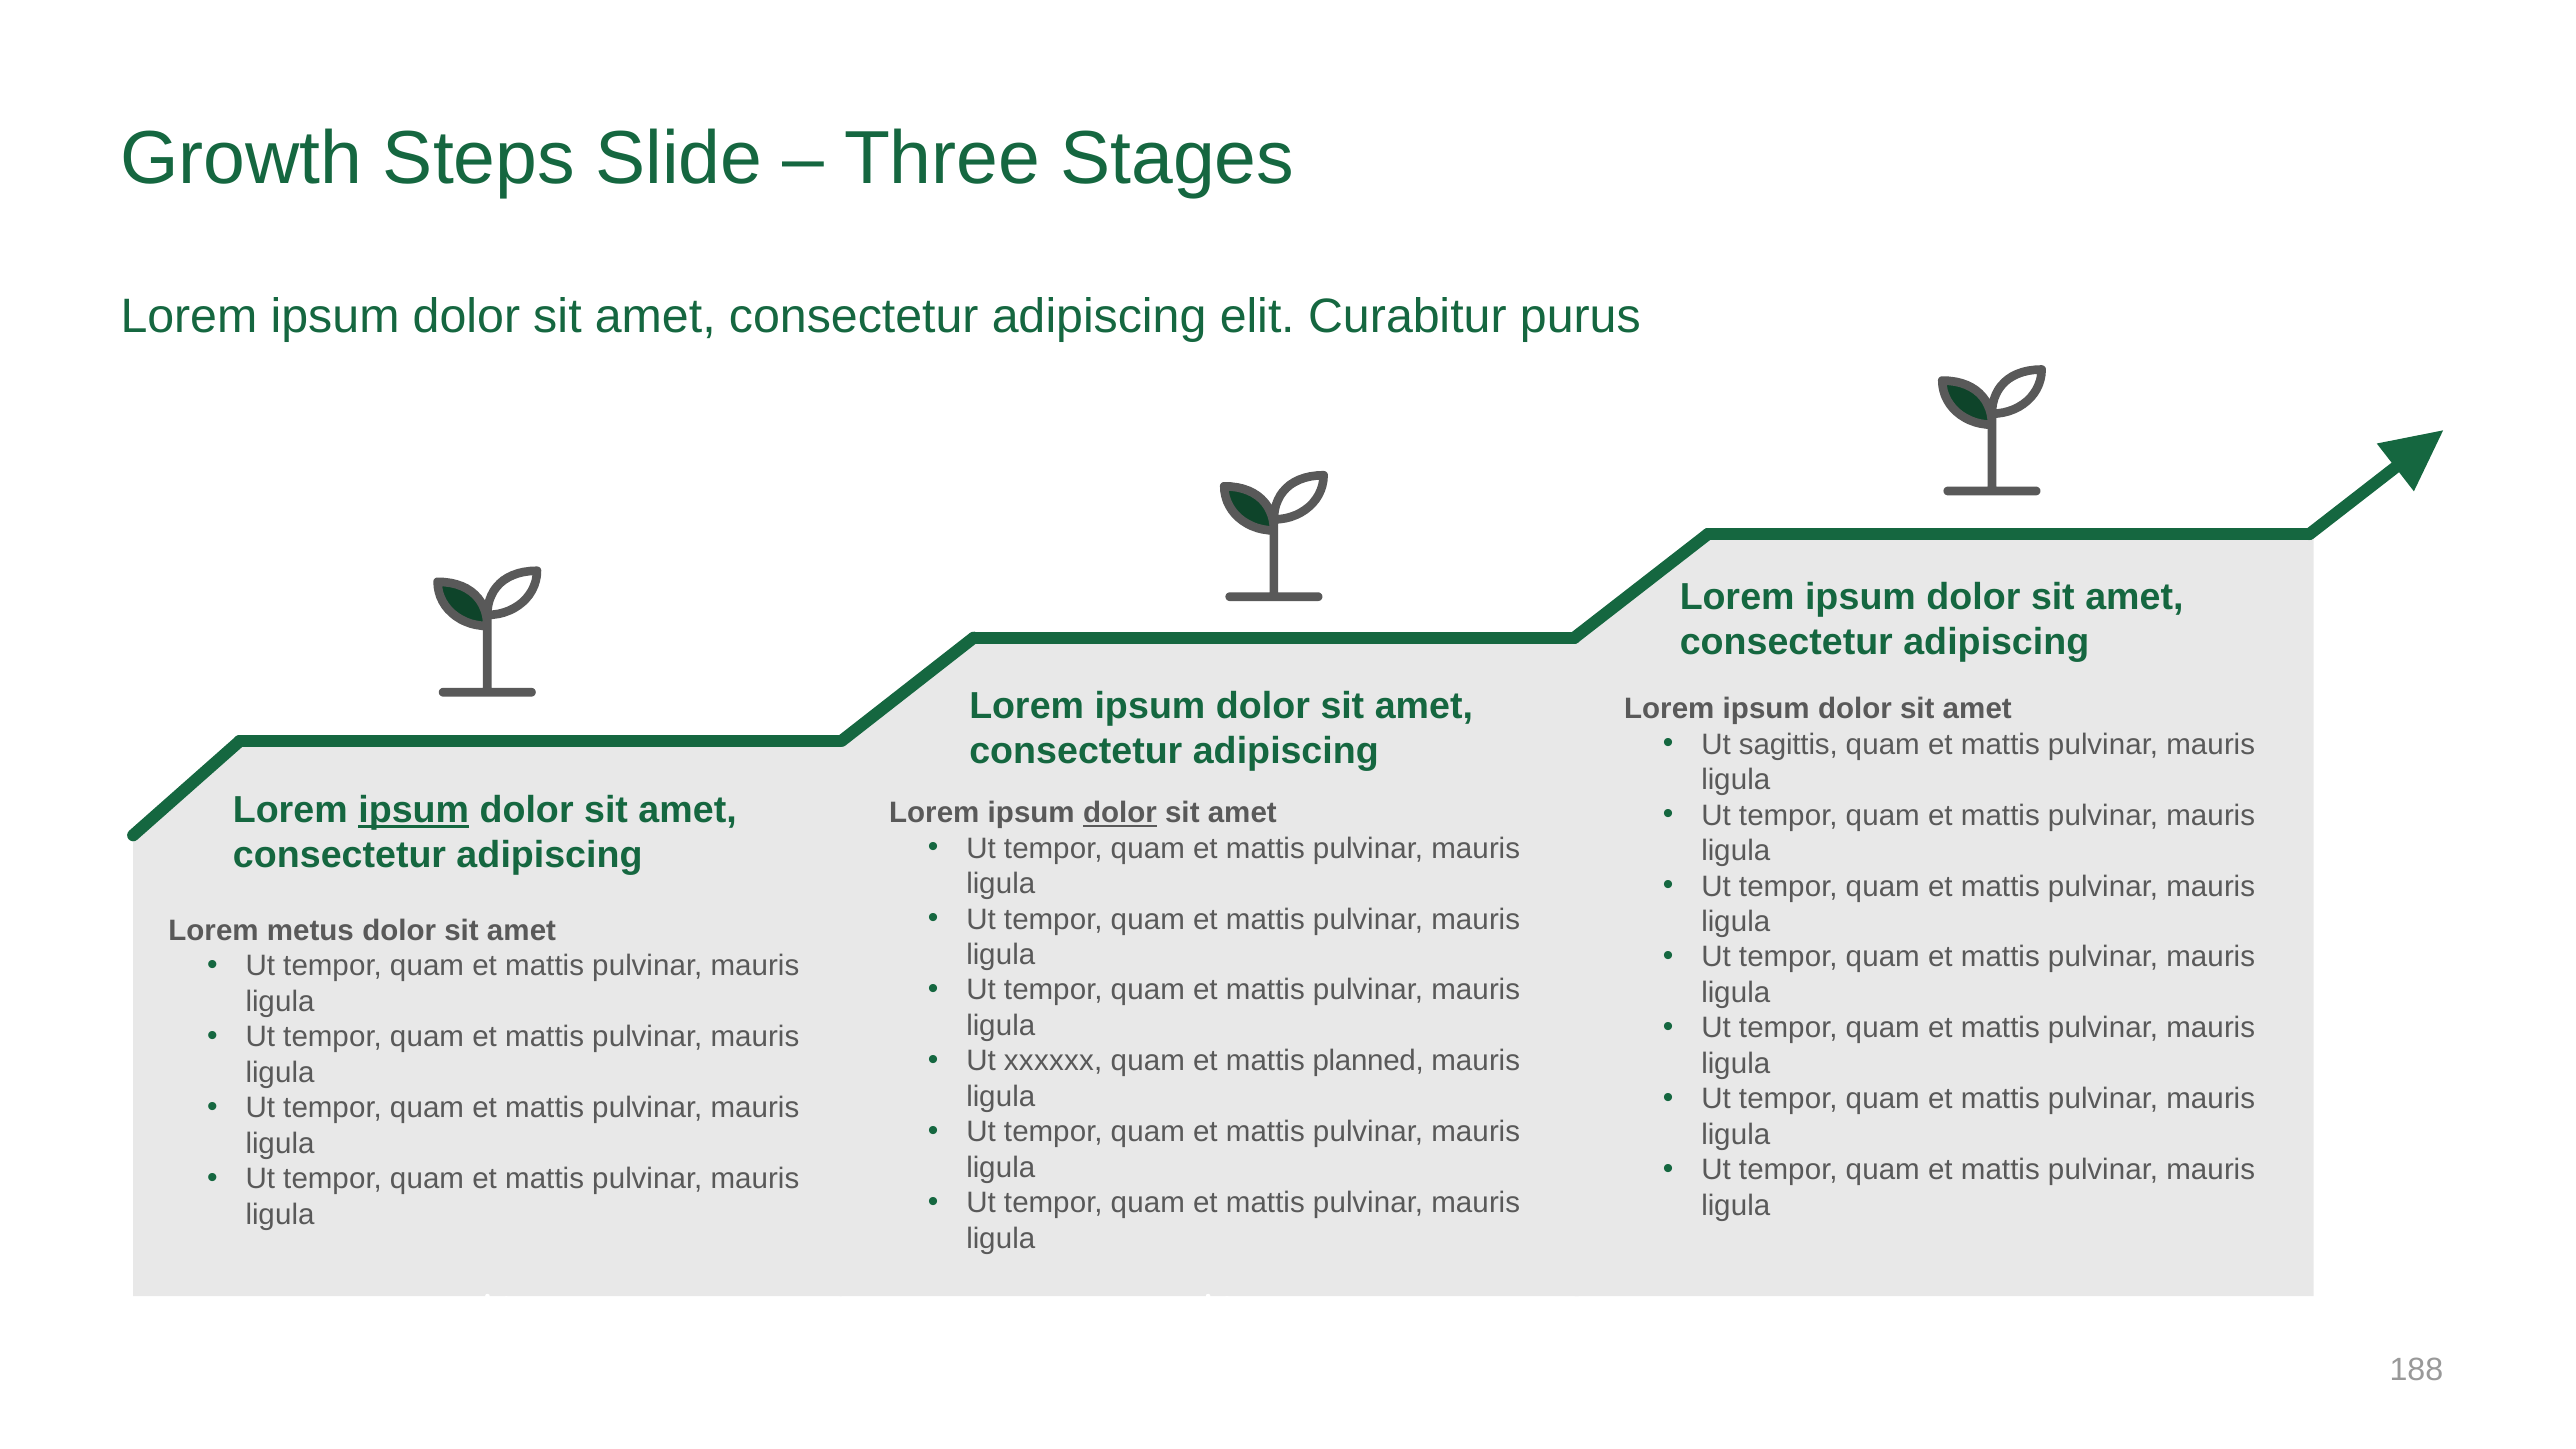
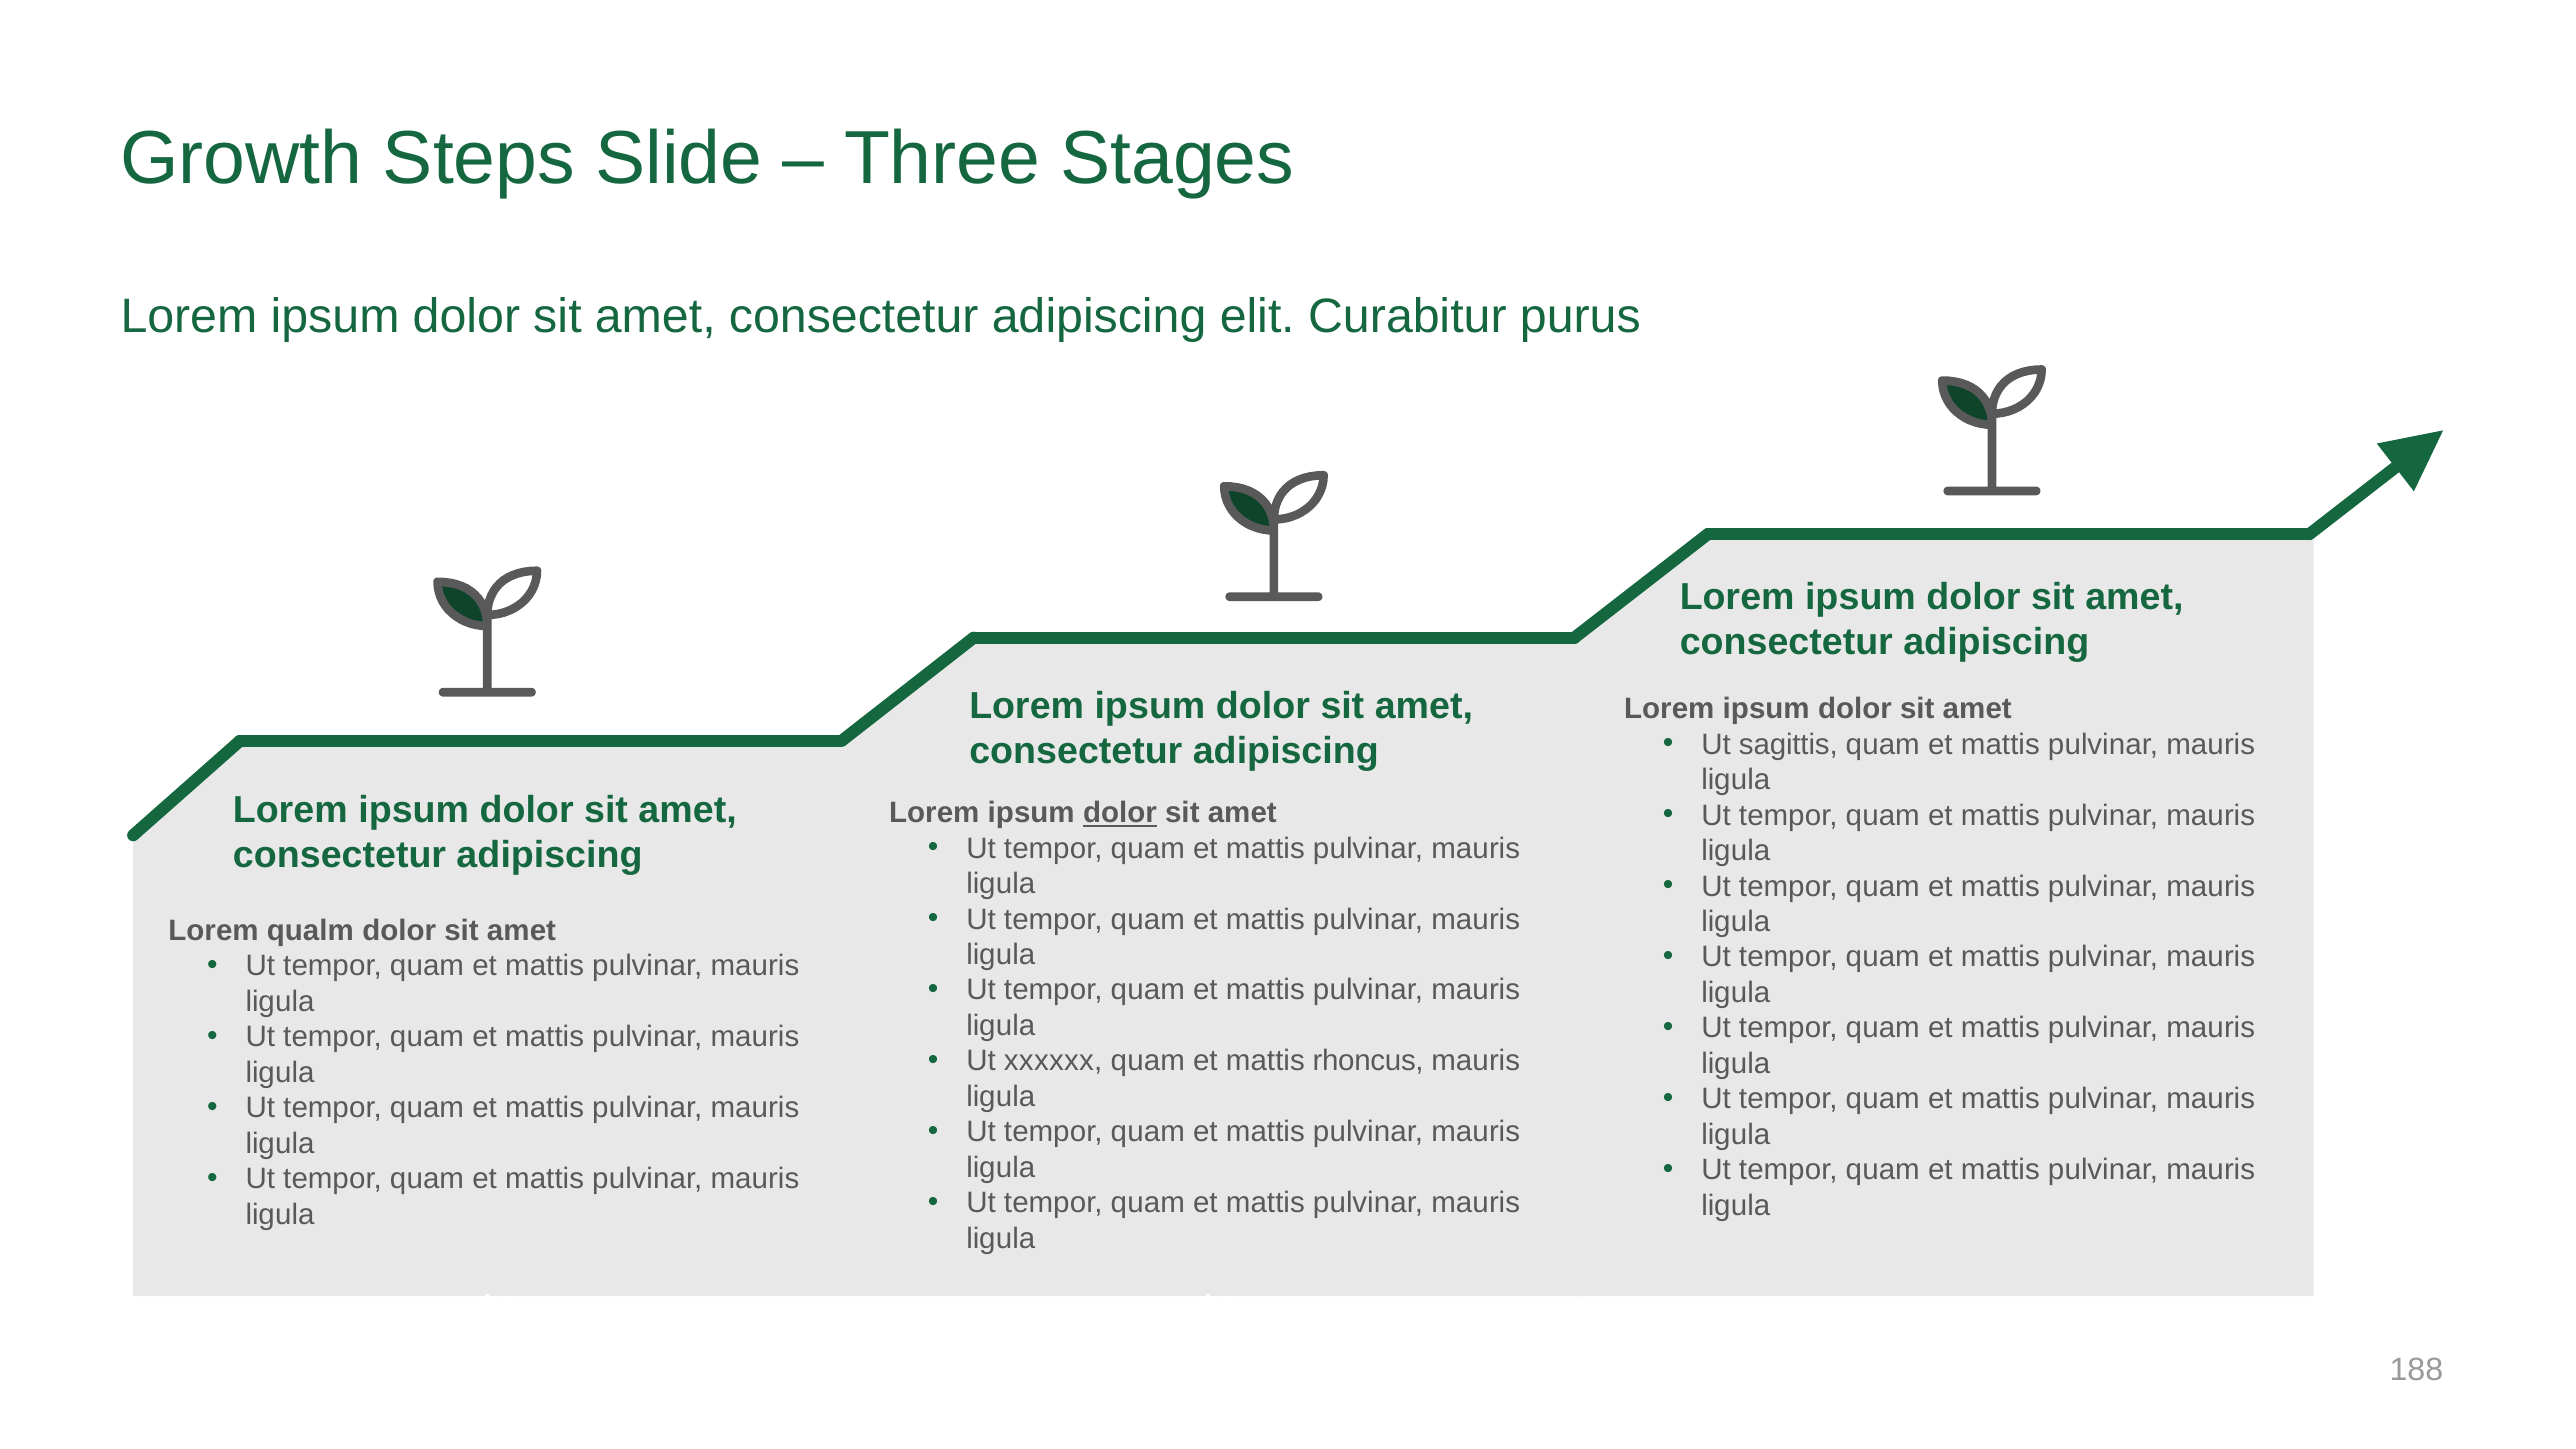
ipsum underline: present -> none (414, 810)
metus: metus -> qualm (310, 931)
planned: planned -> rhoncus (1368, 1061)
